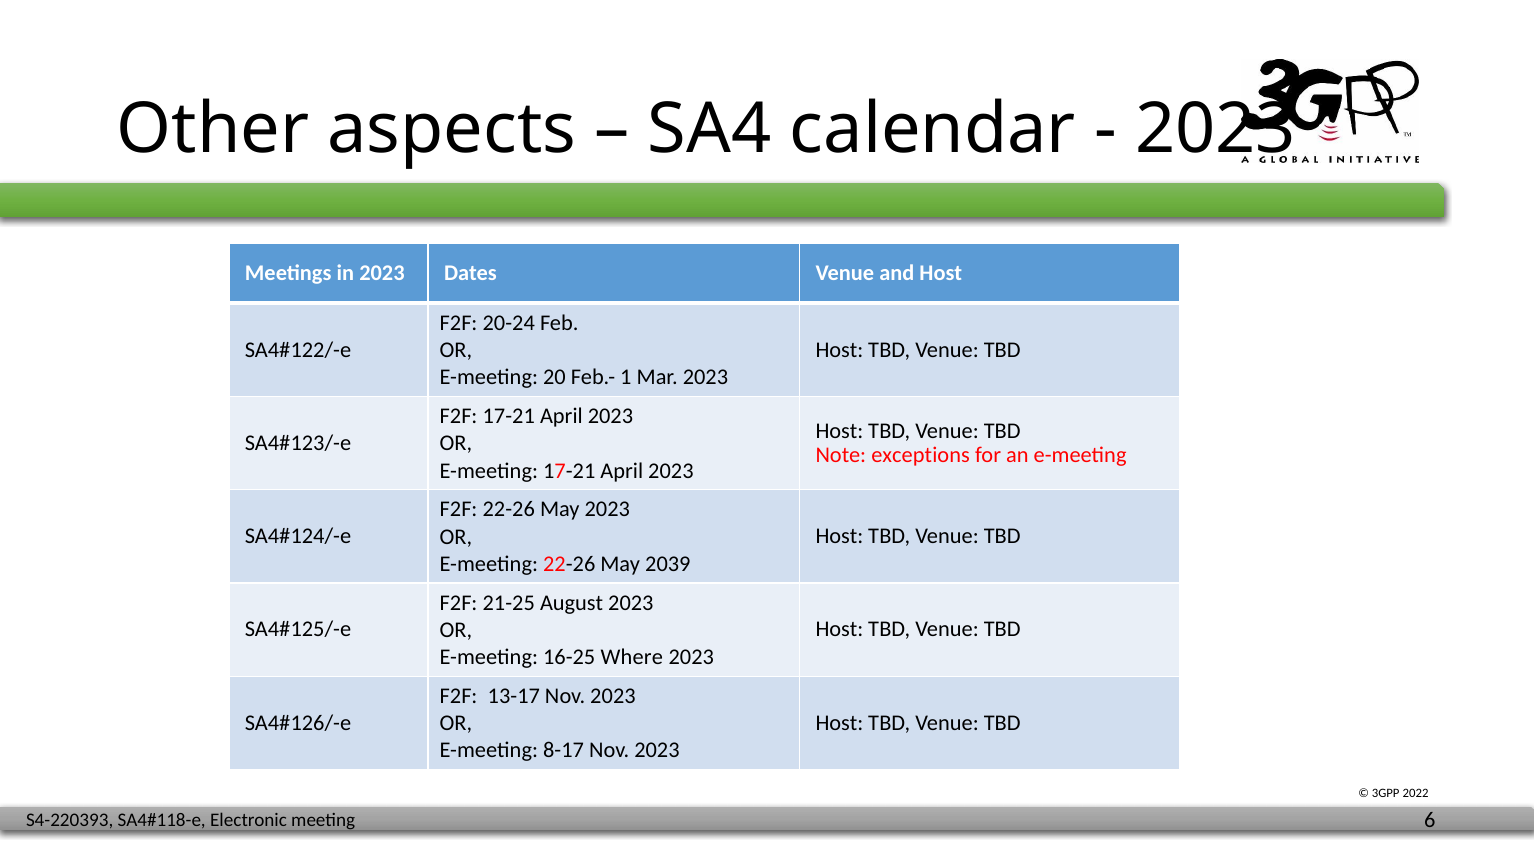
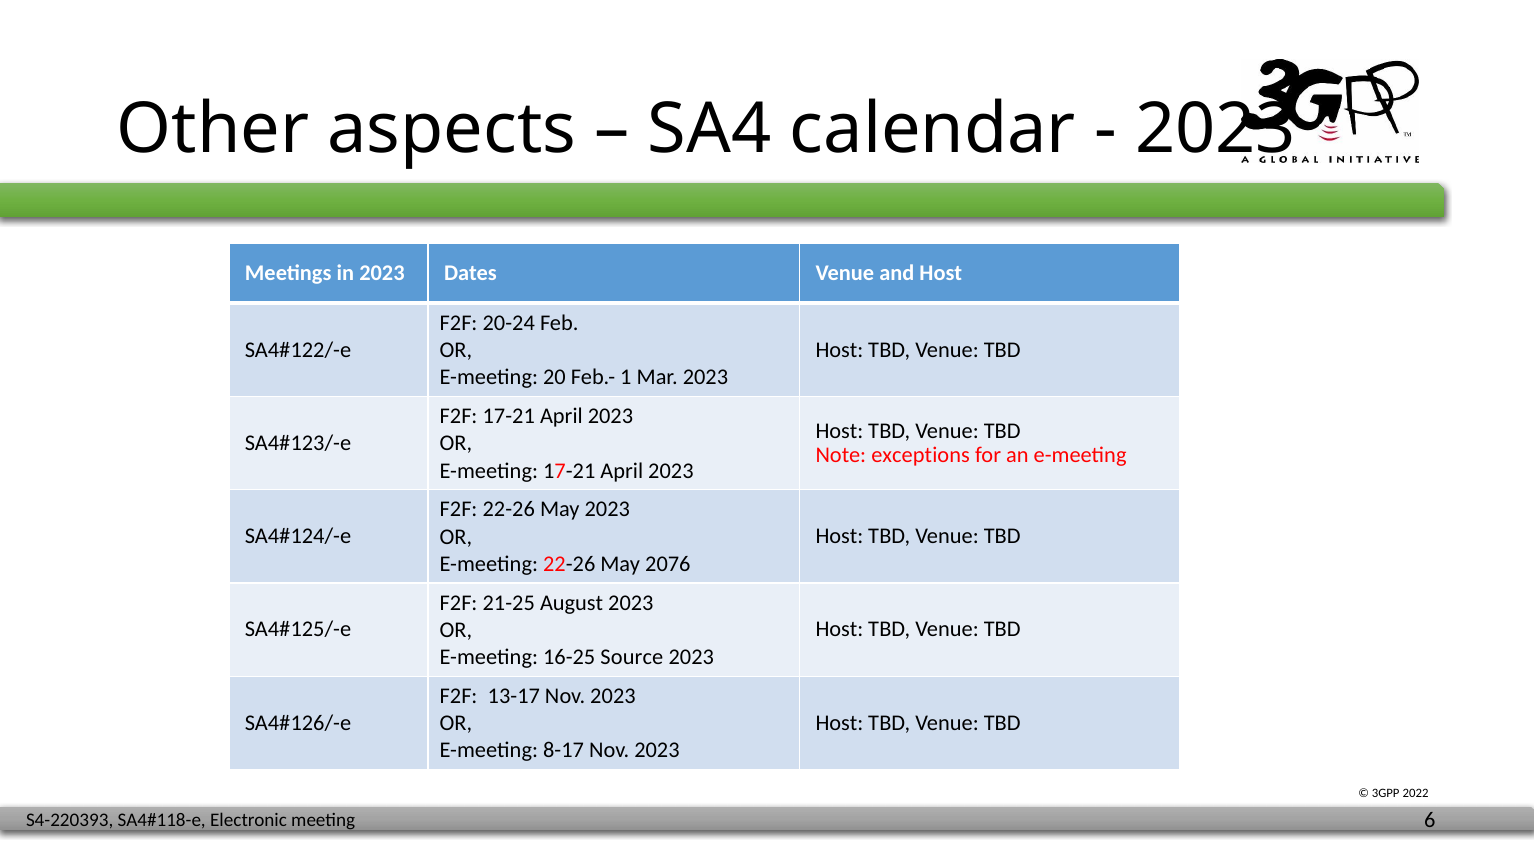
2039: 2039 -> 2076 (668, 564)
Where: Where -> Source (632, 657)
